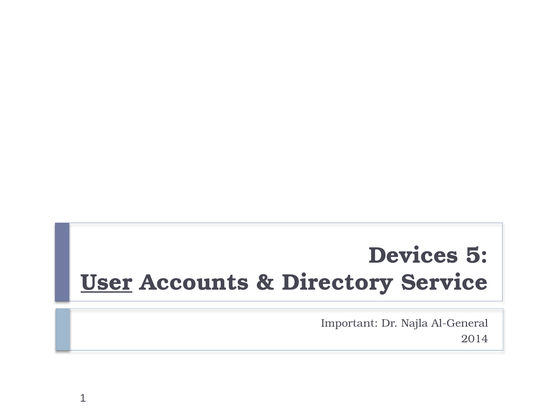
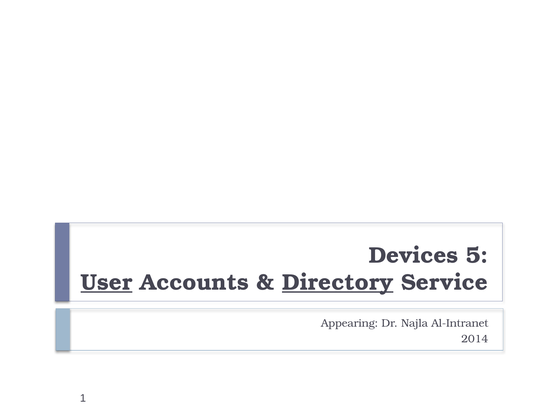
Directory underline: none -> present (338, 282)
Important: Important -> Appearing (350, 323)
Al-General: Al-General -> Al-Intranet (460, 323)
